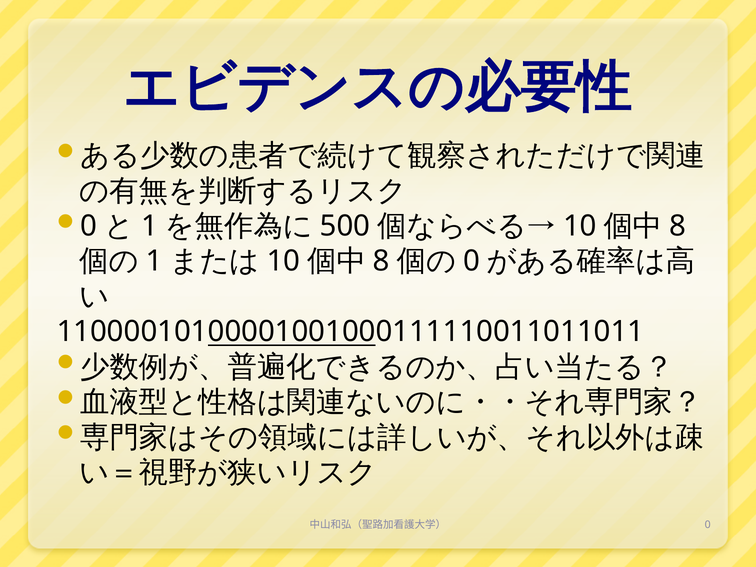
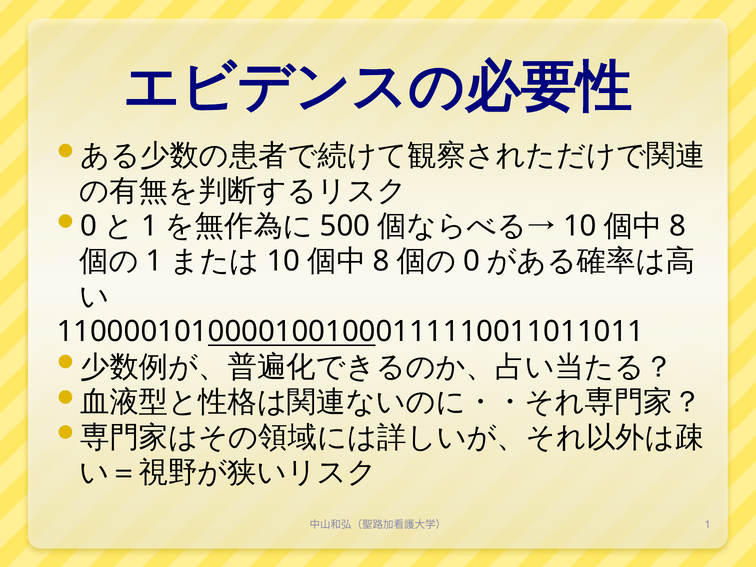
0: 0 -> 1 (708, 525)
